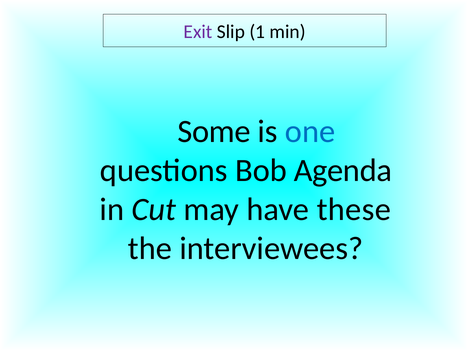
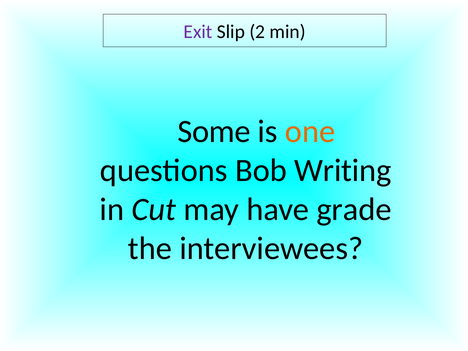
1: 1 -> 2 (257, 32)
one colour: blue -> orange (310, 131)
Agenda: Agenda -> Writing (343, 170)
these: these -> grade (354, 209)
